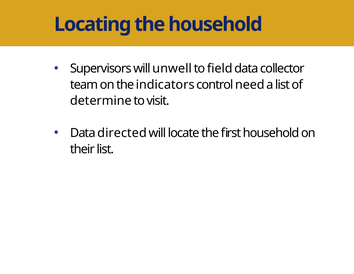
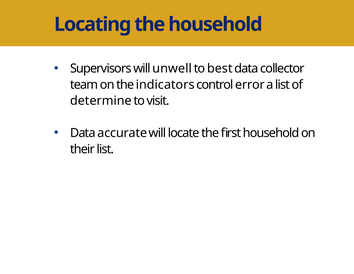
field: field -> best (220, 68)
need: need -> error (250, 85)
directed: directed -> accurate (122, 133)
